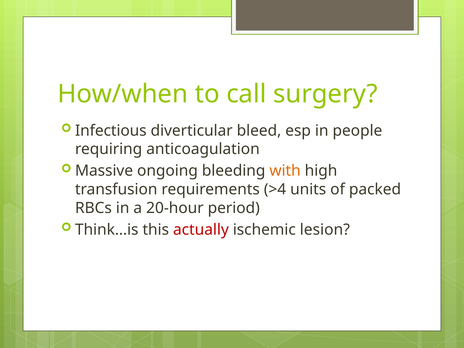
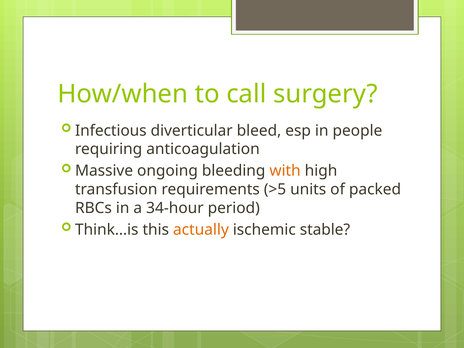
>4: >4 -> >5 (275, 189)
20-hour: 20-hour -> 34-hour (175, 208)
actually colour: red -> orange (201, 230)
lesion: lesion -> stable (325, 230)
